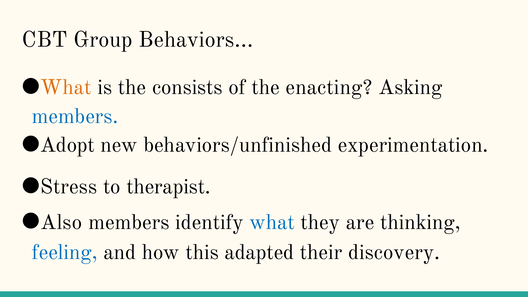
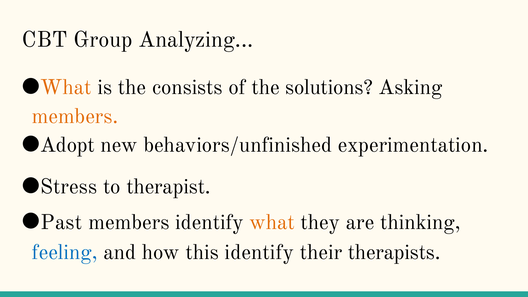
Behaviors: Behaviors -> Analyzing (196, 39)
enacting: enacting -> solutions (329, 87)
members colour: blue -> orange (75, 116)
Also: Also -> Past (61, 222)
what colour: blue -> orange (272, 222)
this adapted: adapted -> identify (259, 252)
discovery: discovery -> therapists (394, 252)
